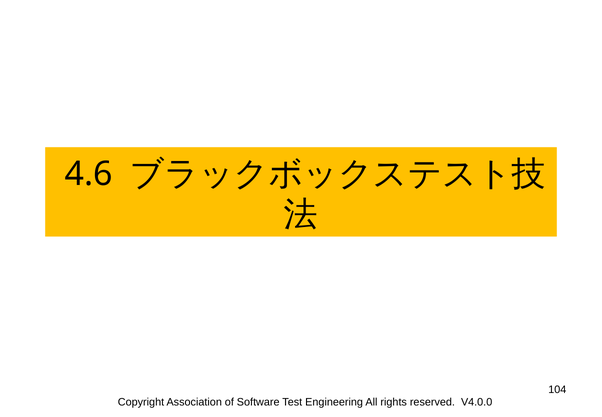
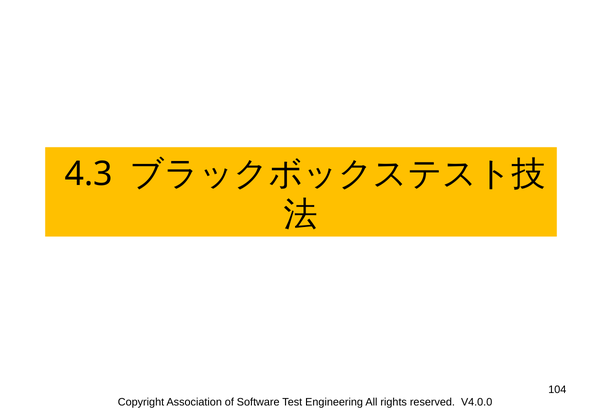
4.6: 4.6 -> 4.3 (89, 174)
